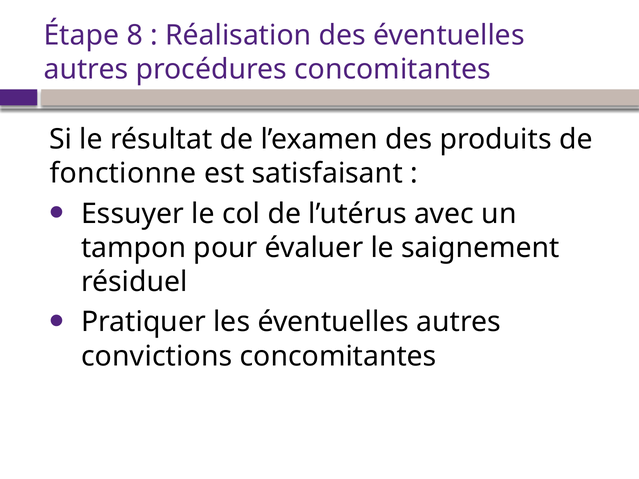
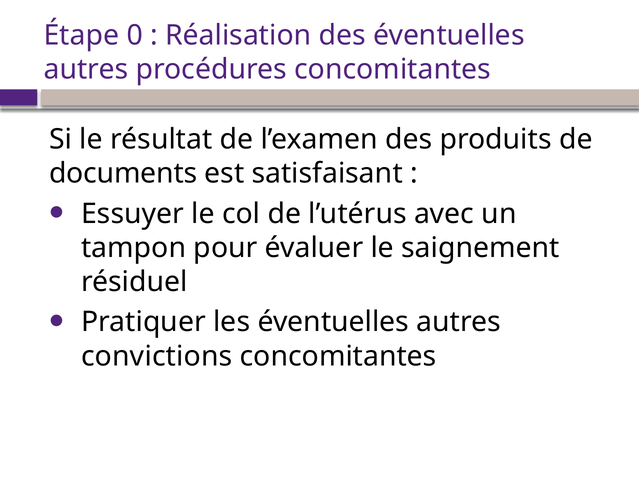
8: 8 -> 0 (135, 36)
fonctionne: fonctionne -> documents (123, 173)
